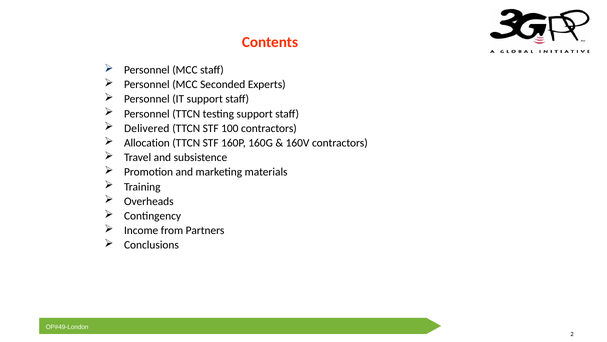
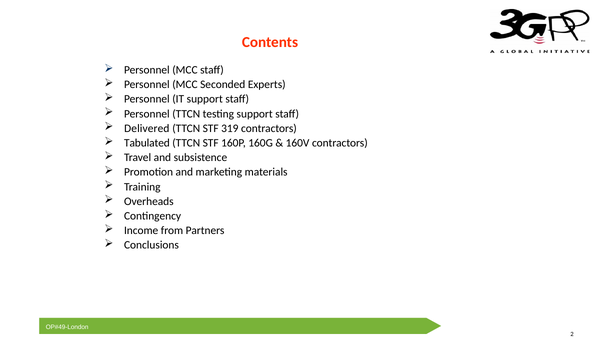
100: 100 -> 319 (230, 128)
Allocation: Allocation -> Tabulated (147, 143)
